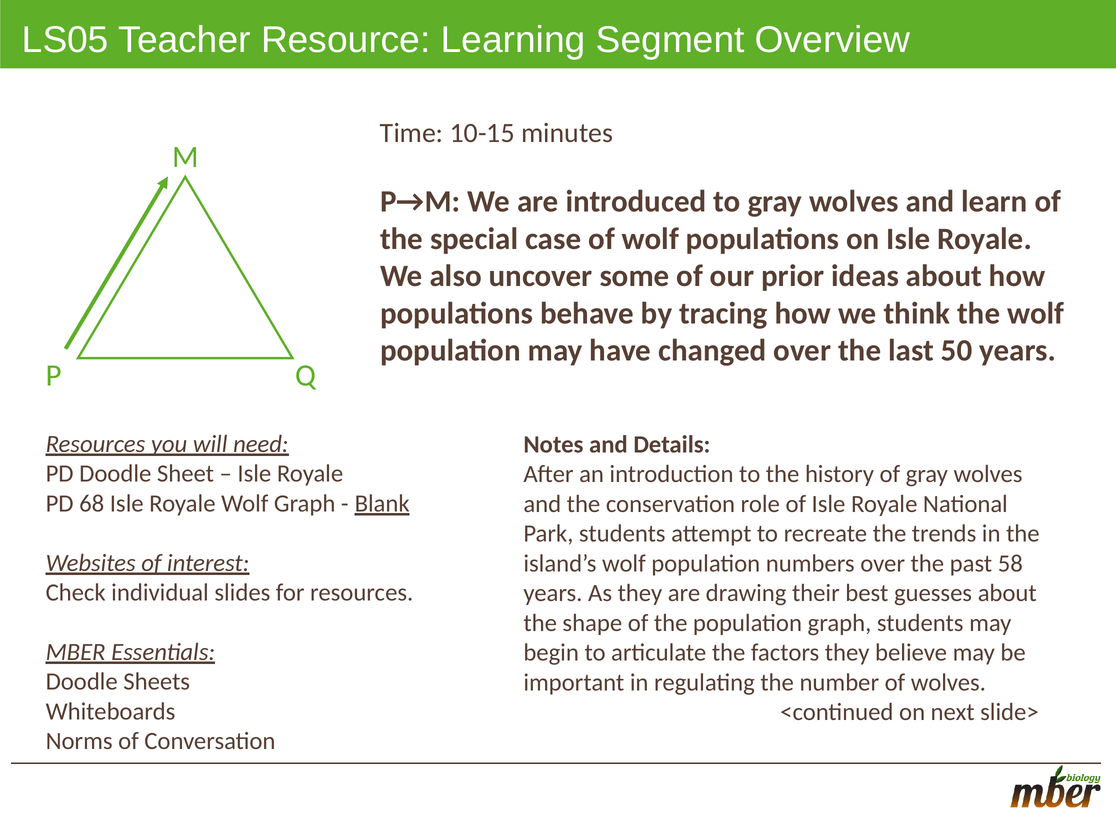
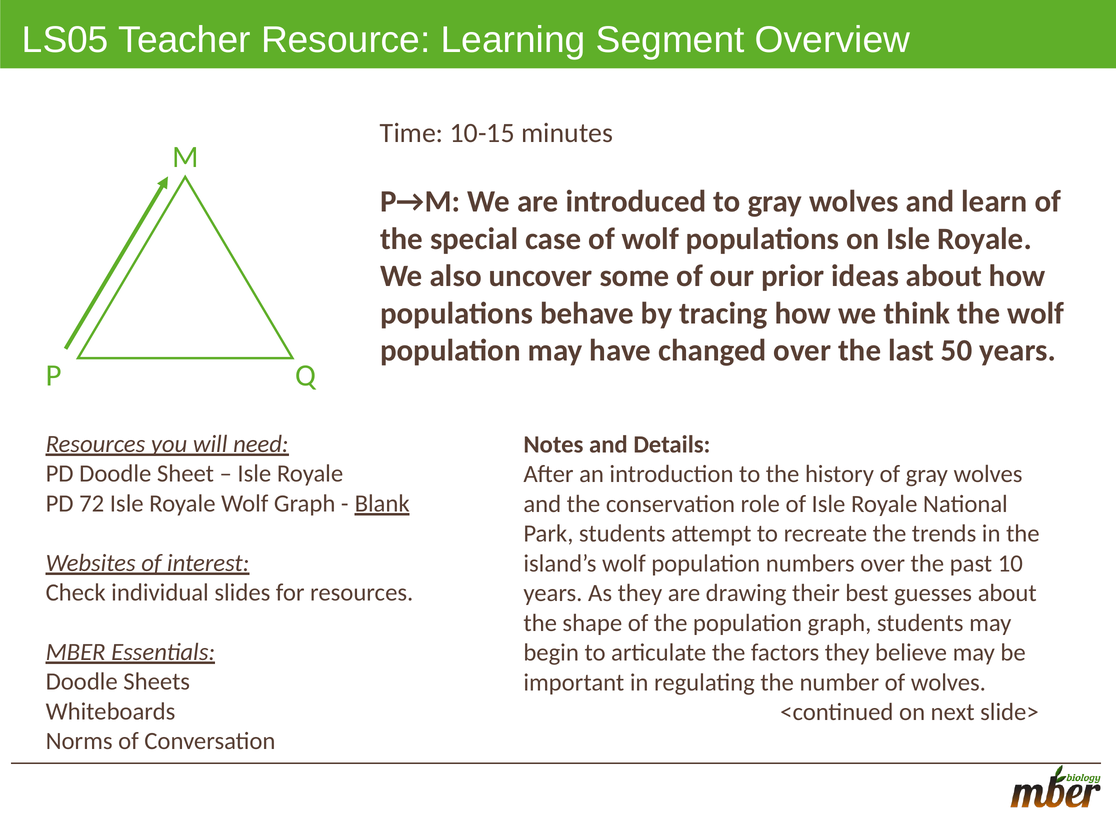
68: 68 -> 72 (92, 503)
58: 58 -> 10 (1010, 563)
